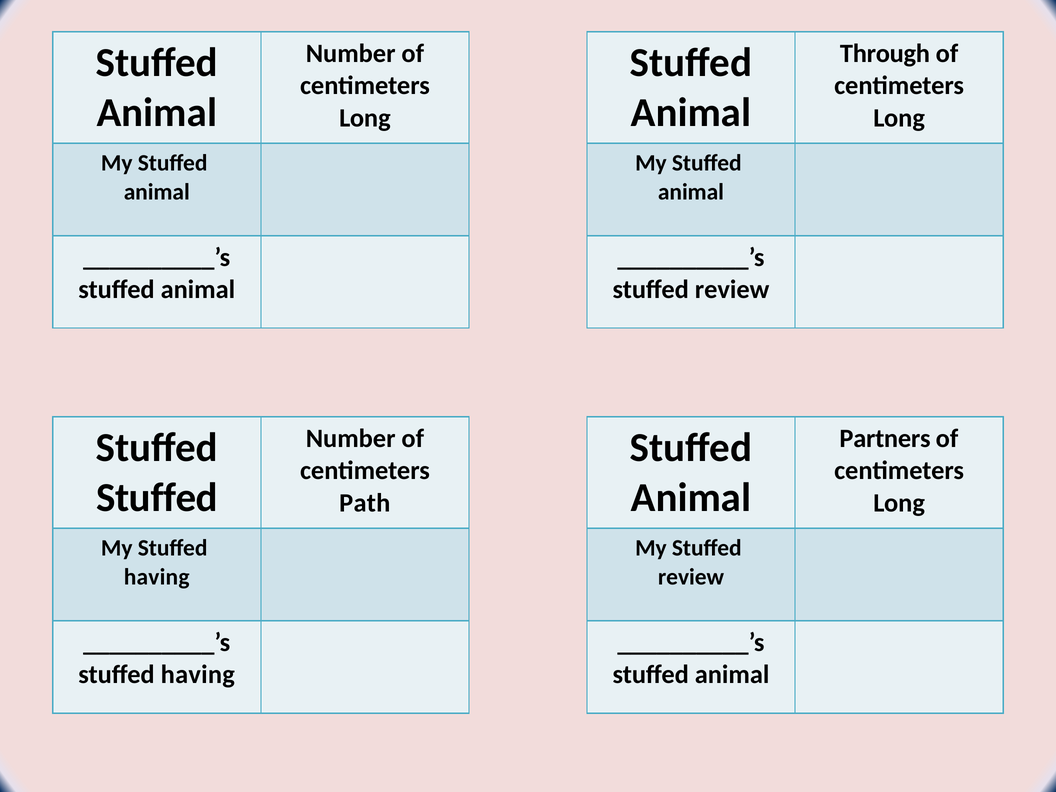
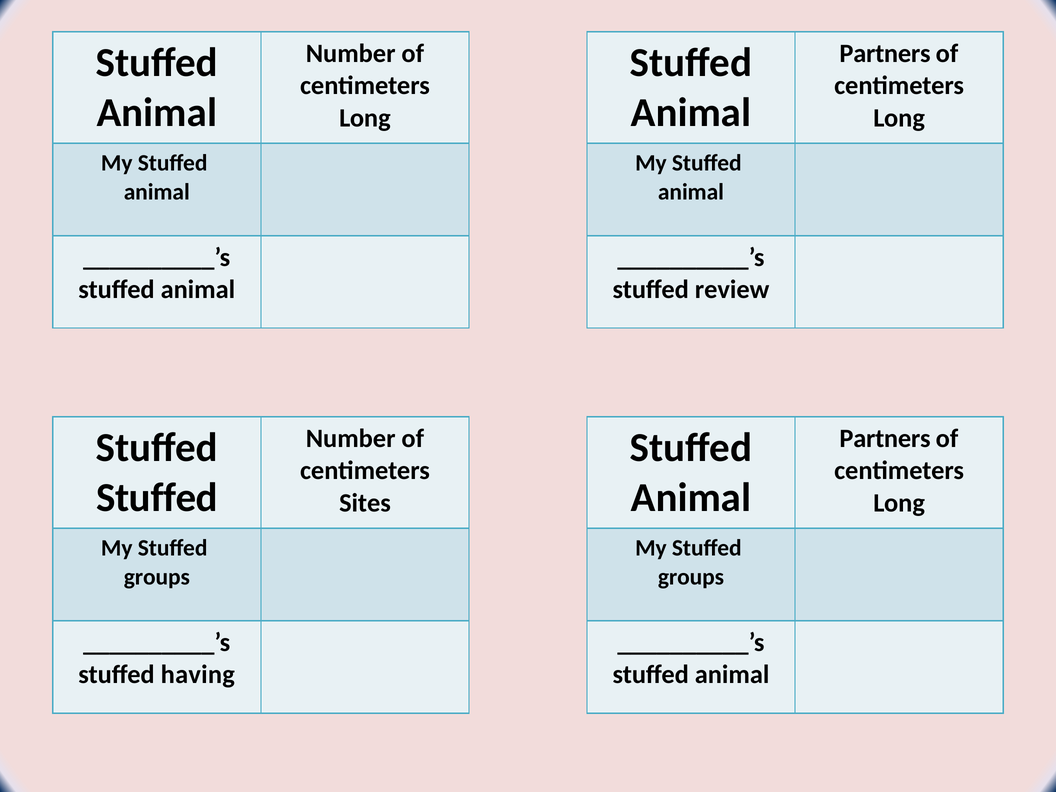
Through: Through -> Partners (885, 53)
Path: Path -> Sites (365, 503)
having: having -> groups (157, 577)
review: review -> groups (691, 577)
